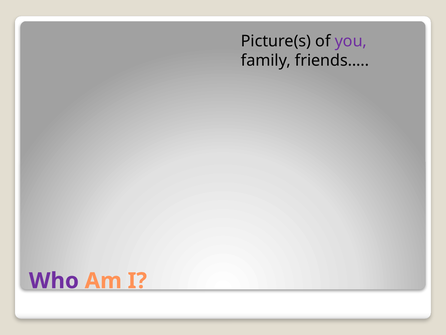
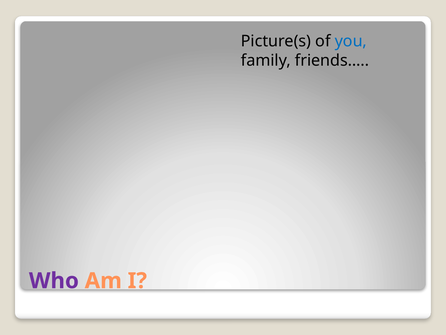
you colour: purple -> blue (351, 41)
